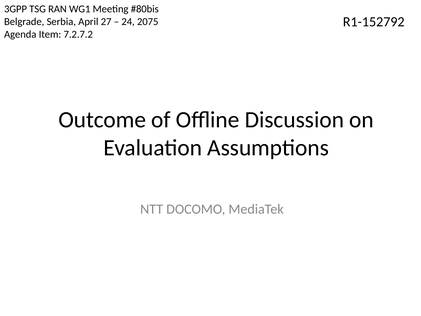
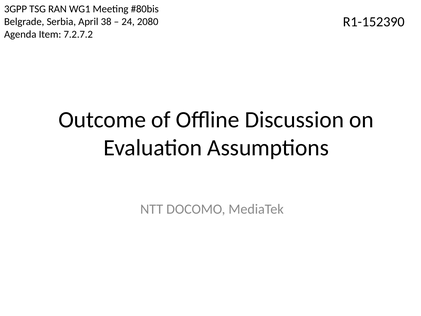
R1-152792: R1-152792 -> R1-152390 (374, 22)
27: 27 -> 38 (106, 22)
2075: 2075 -> 2080 (148, 22)
